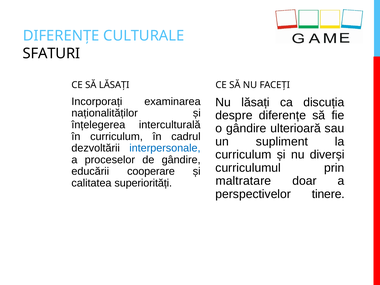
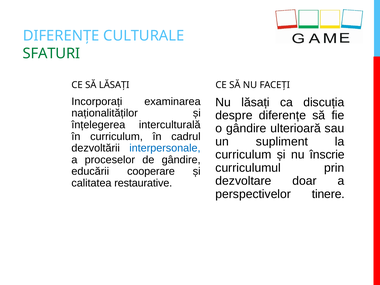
SFATURI colour: black -> green (51, 54)
diverși: diverși -> înscrie (327, 155)
maltratare: maltratare -> dezvoltare (243, 181)
superiorități: superiorități -> restaurative (143, 183)
